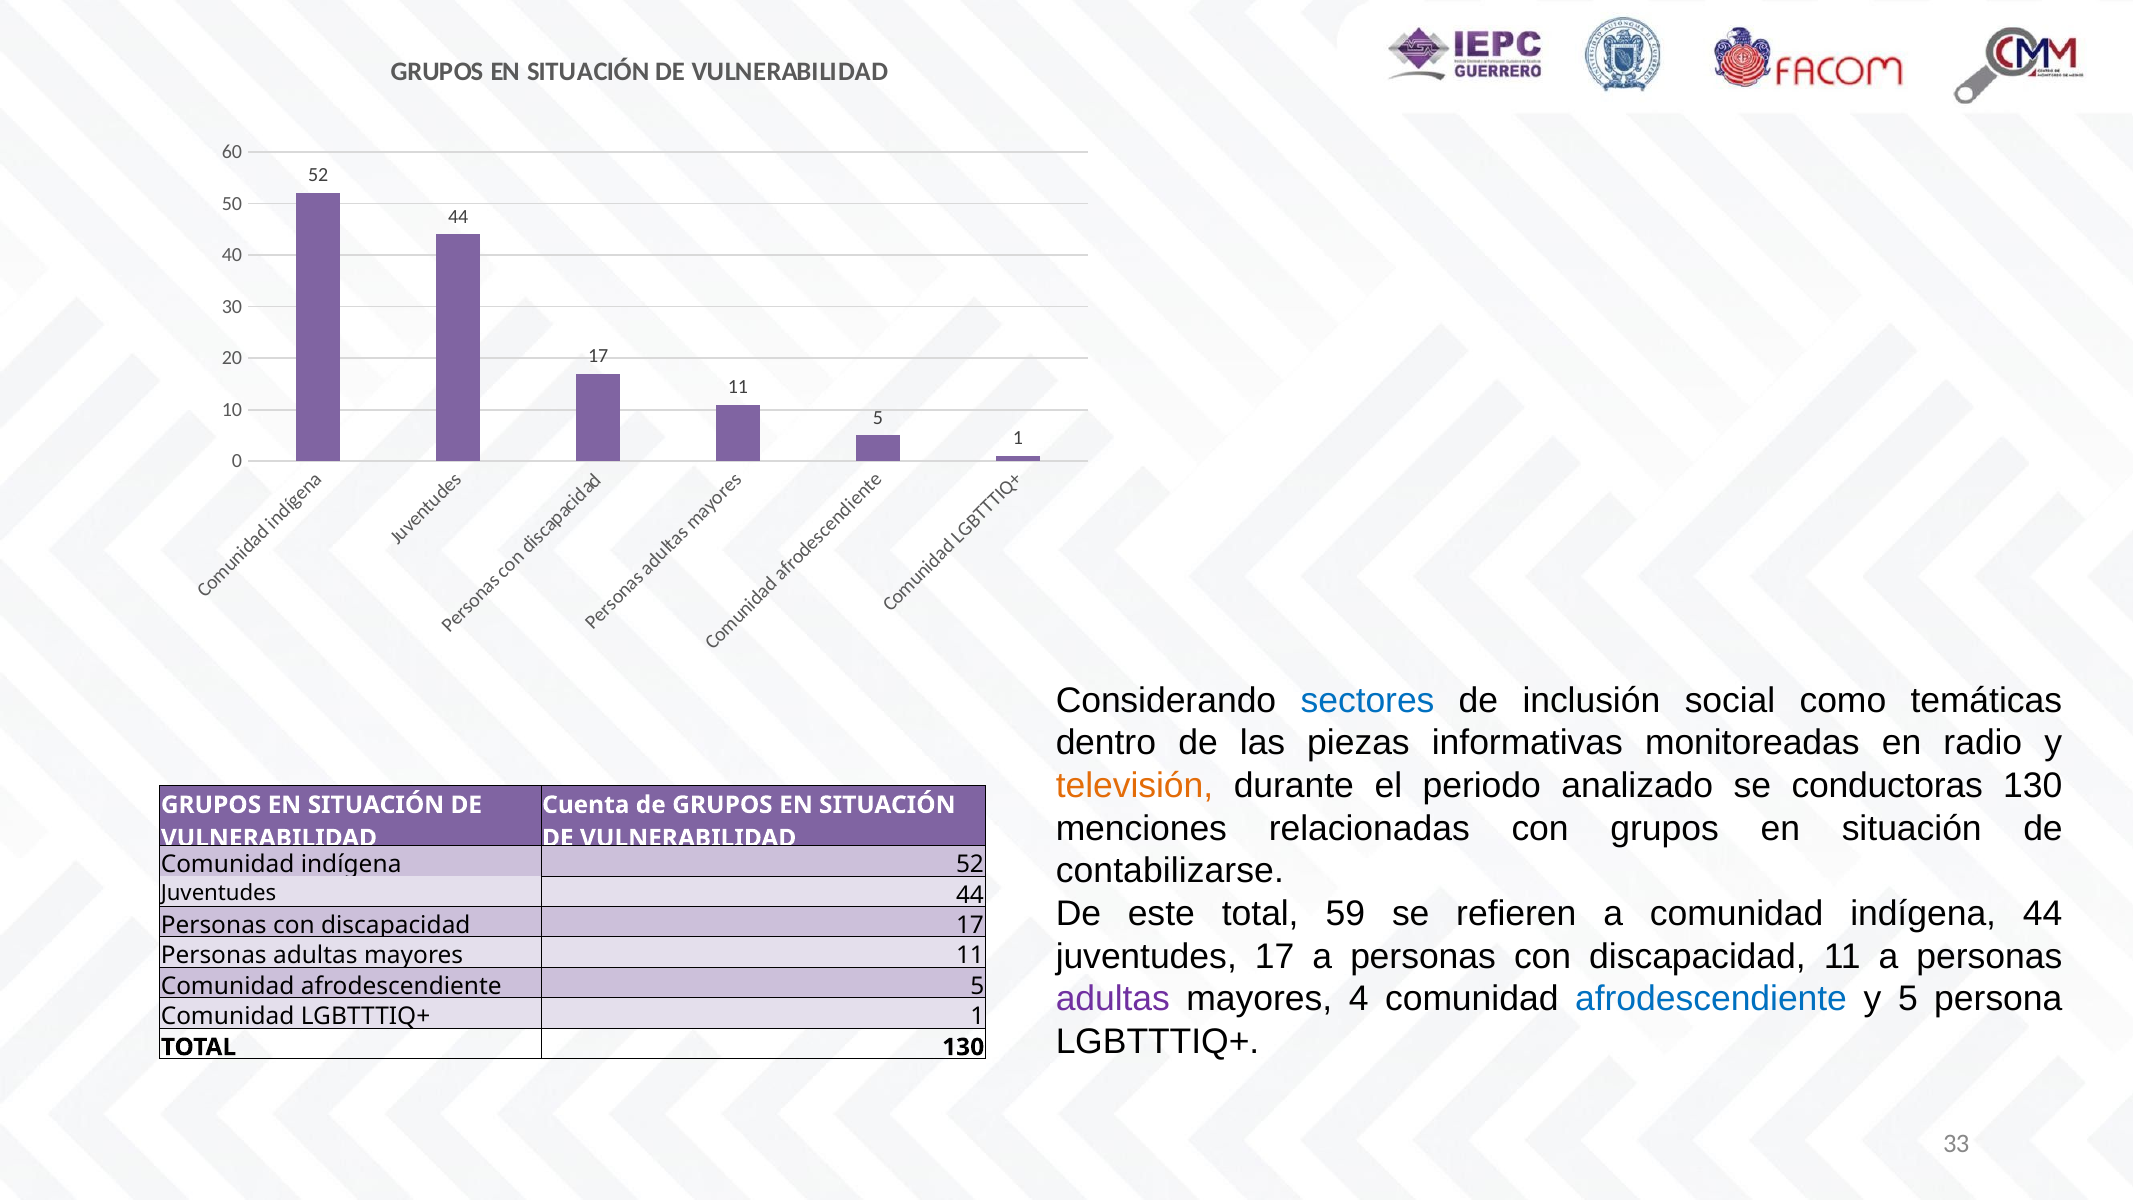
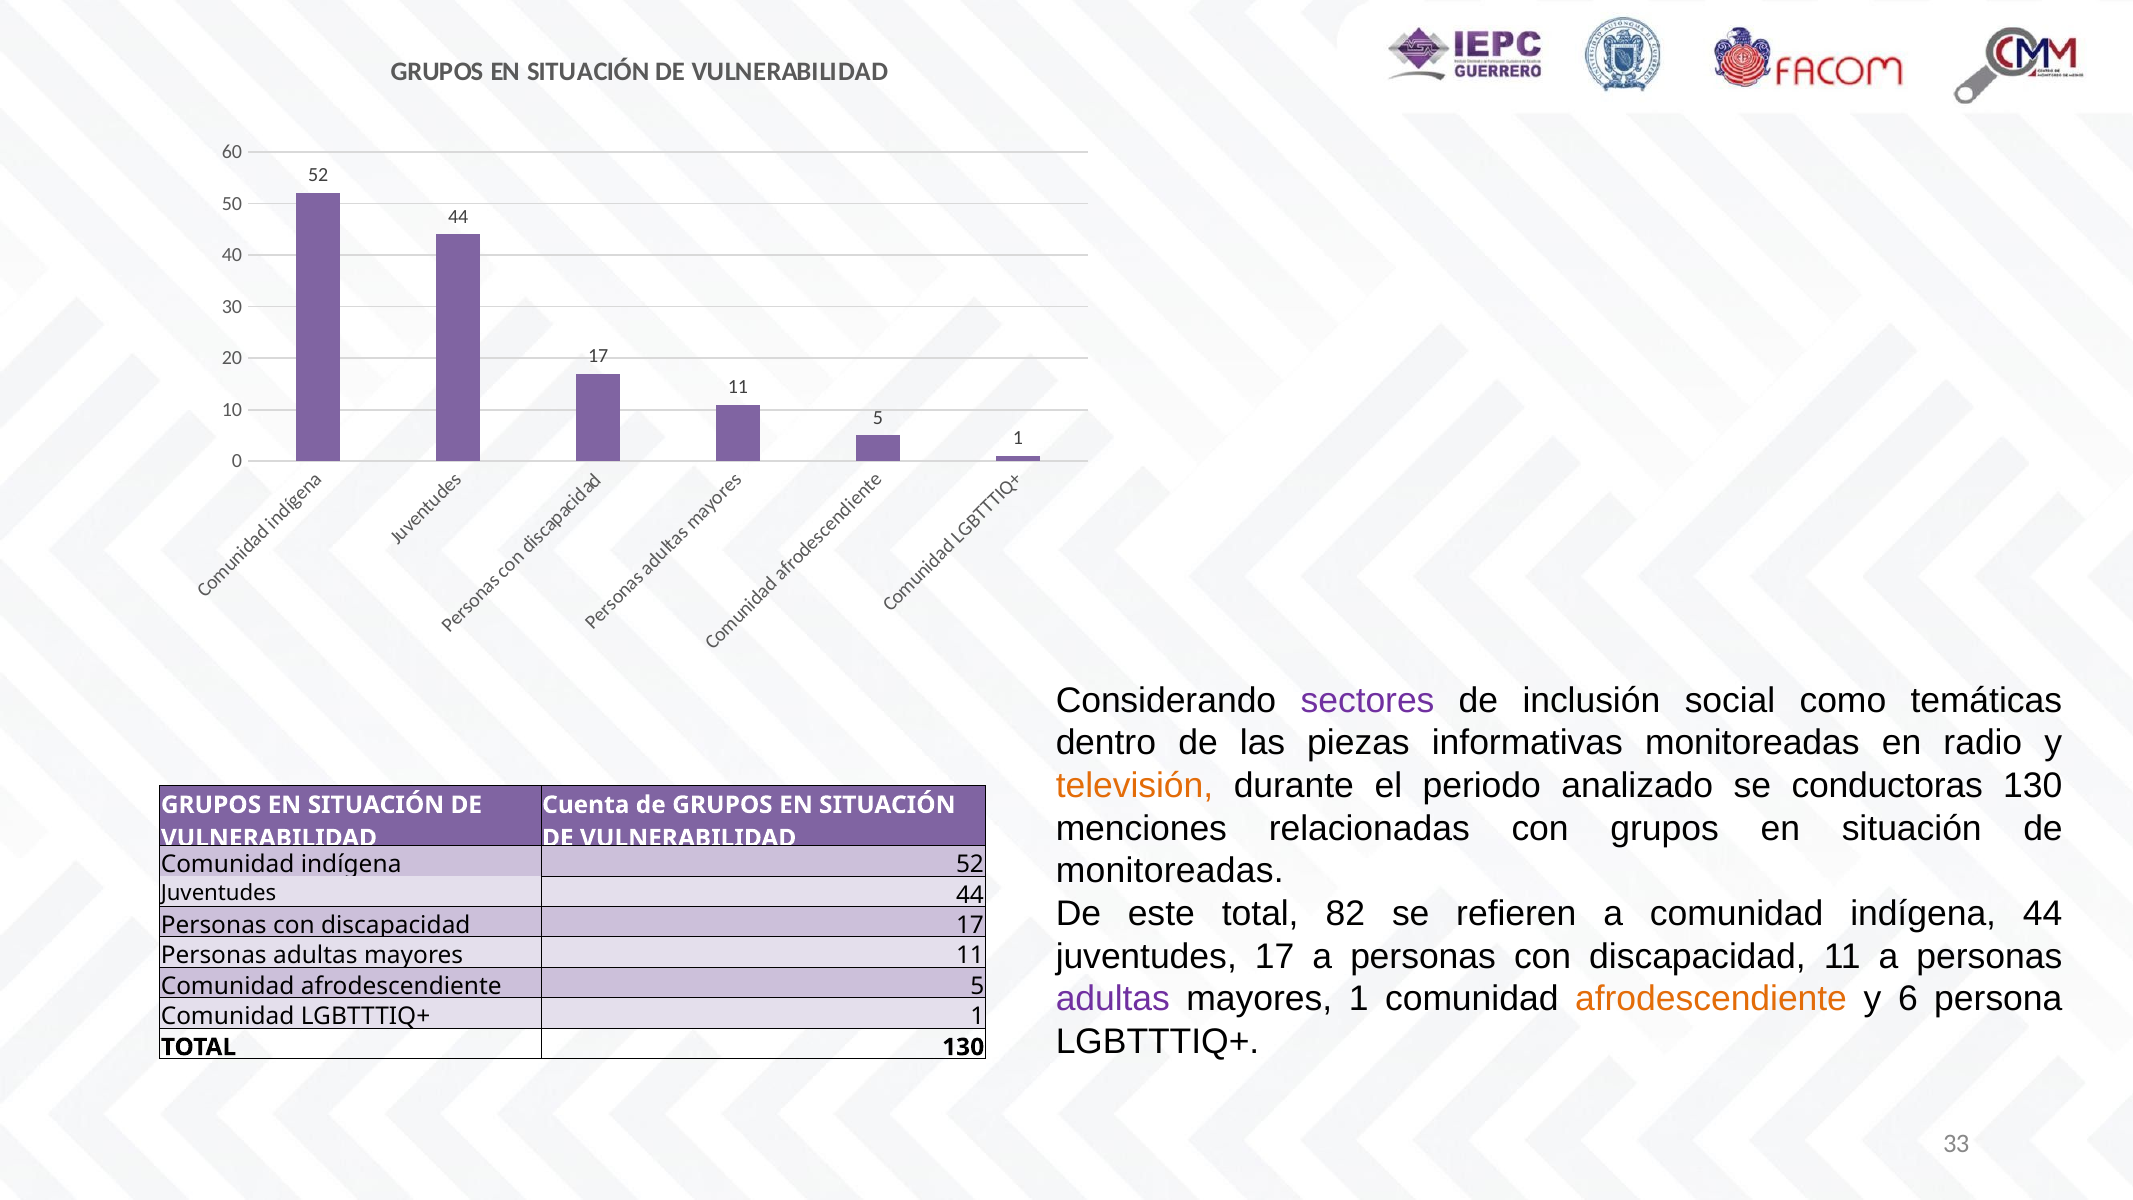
sectores colour: blue -> purple (1368, 700)
contabilizarse: contabilizarse -> monitoreadas (1170, 871)
59: 59 -> 82 (1345, 913)
mayores 4: 4 -> 1 (1359, 999)
afrodescendiente colour: blue -> orange (1711, 999)
y 5: 5 -> 6 (1908, 999)
